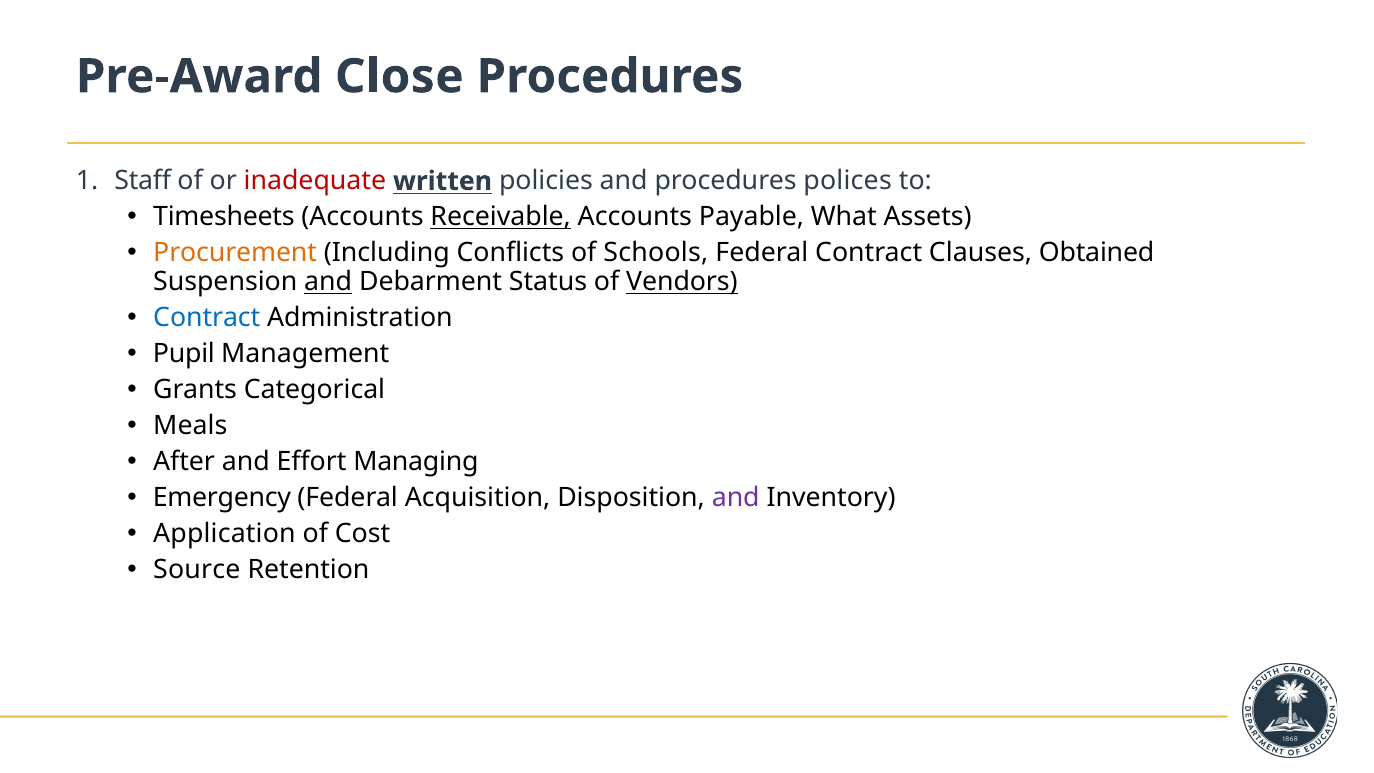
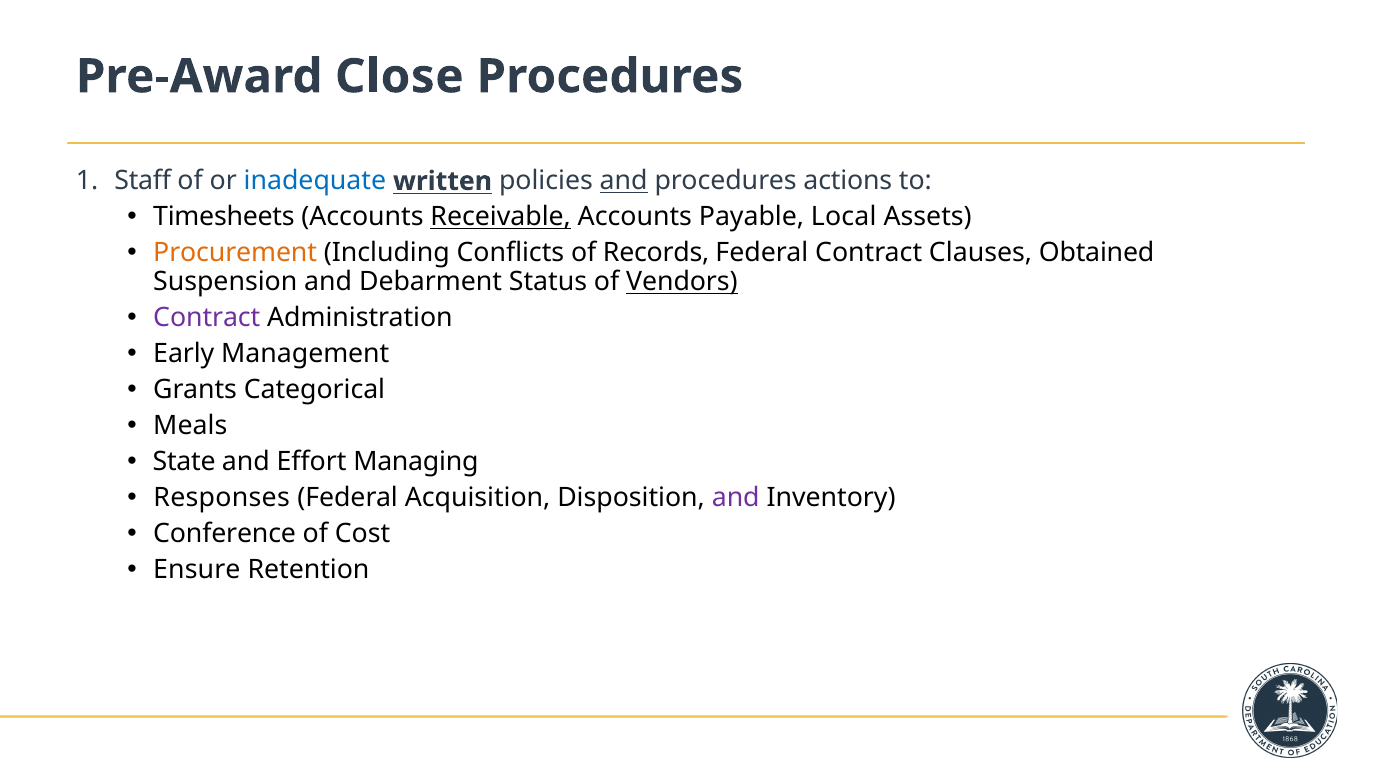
inadequate colour: red -> blue (315, 181)
and underline: none -> present (624, 181)
polices: polices -> actions (848, 181)
What: What -> Local (844, 217)
Schools: Schools -> Records (656, 253)
and underline: present -> none (328, 282)
Contract colour: blue -> purple (207, 318)
Pupil: Pupil -> Early (184, 354)
After: After -> State (184, 462)
Emergency: Emergency -> Responses (222, 498)
Application: Application -> Conference (225, 534)
Source: Source -> Ensure (197, 570)
